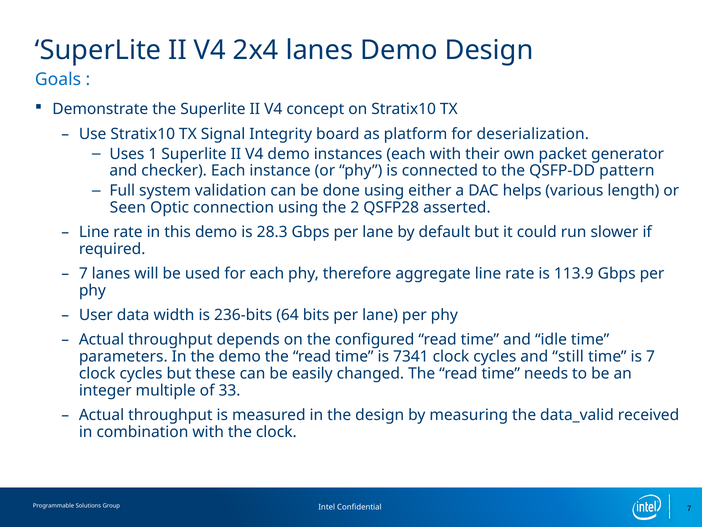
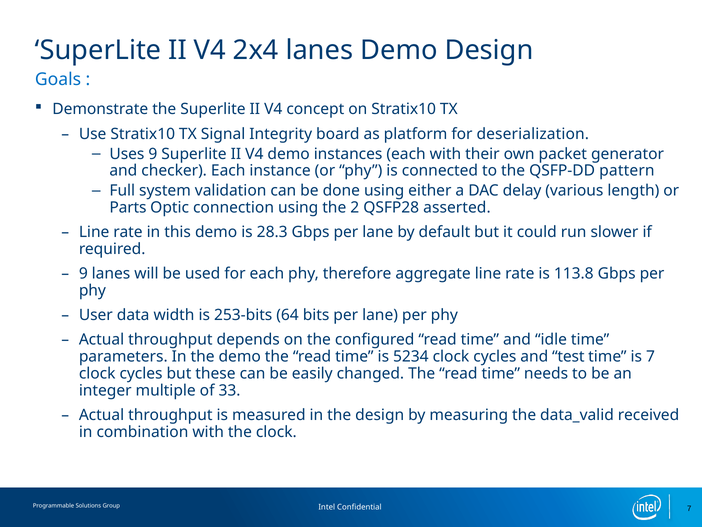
Uses 1: 1 -> 9 (153, 154)
helps: helps -> delay (522, 191)
Seen: Seen -> Parts (128, 207)
7: 7 -> 9 (83, 273)
113.9: 113.9 -> 113.8 (574, 273)
236-bits: 236-bits -> 253-bits (243, 315)
7341: 7341 -> 5234 (411, 356)
still: still -> test (568, 356)
